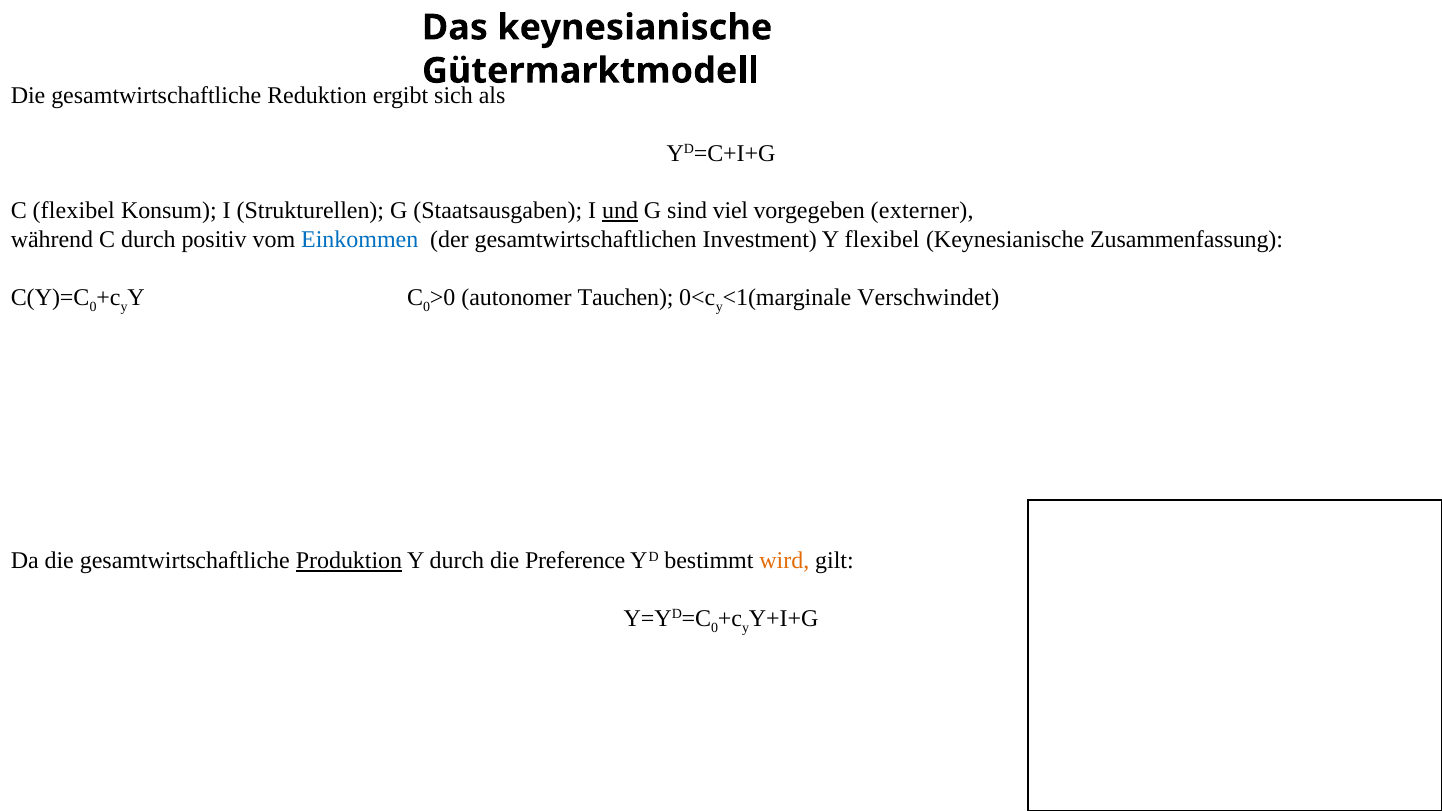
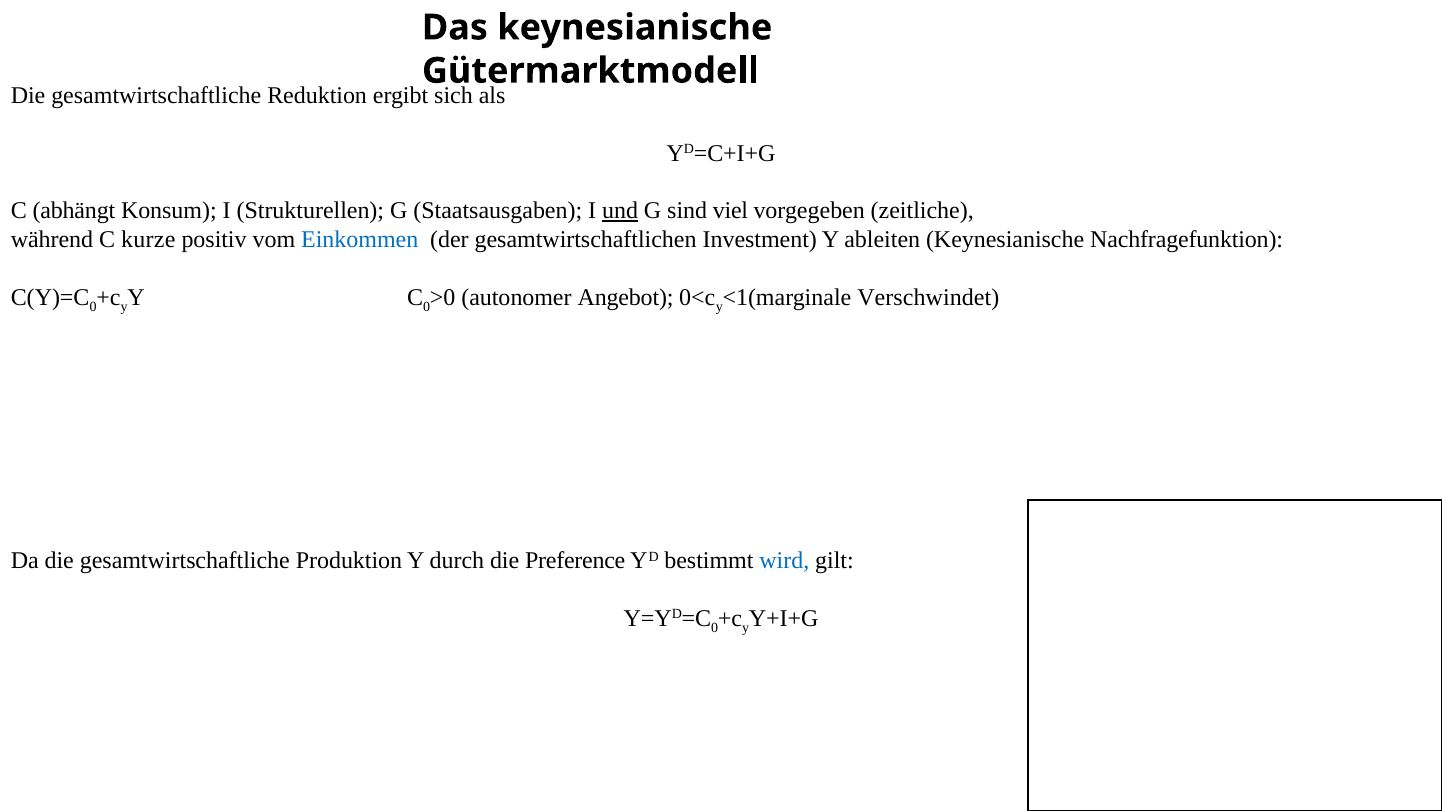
C flexibel: flexibel -> abhängt (74, 211)
externer: externer -> zeitliche (922, 211)
C durch: durch -> kurze (148, 240)
Y flexibel: flexibel -> ableiten (882, 240)
Zusammenfassung: Zusammenfassung -> Nachfragefunktion (1187, 240)
Tauchen: Tauchen -> Angebot (626, 297)
Produktion underline: present -> none (349, 561)
wird colour: orange -> blue (784, 561)
